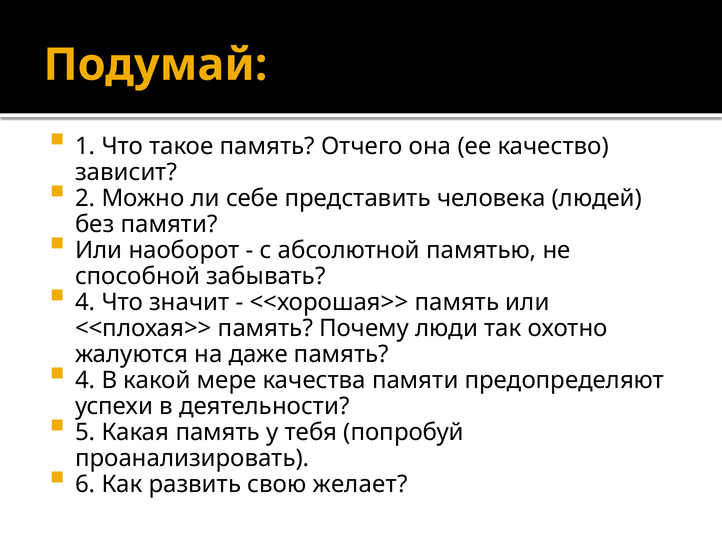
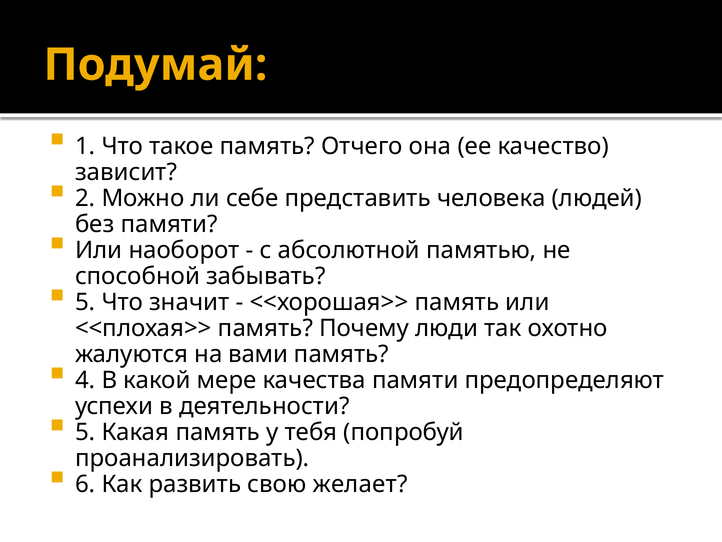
4: 4 -> 5 (85, 302)
даже: даже -> вами (258, 354)
